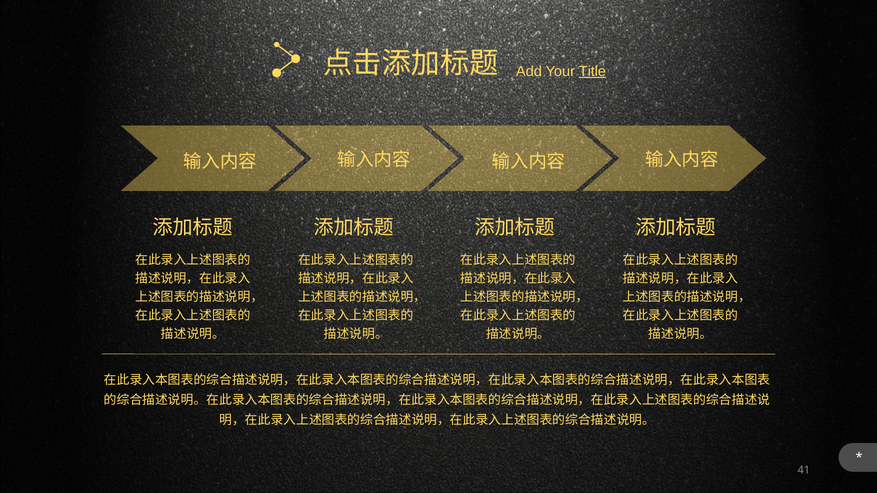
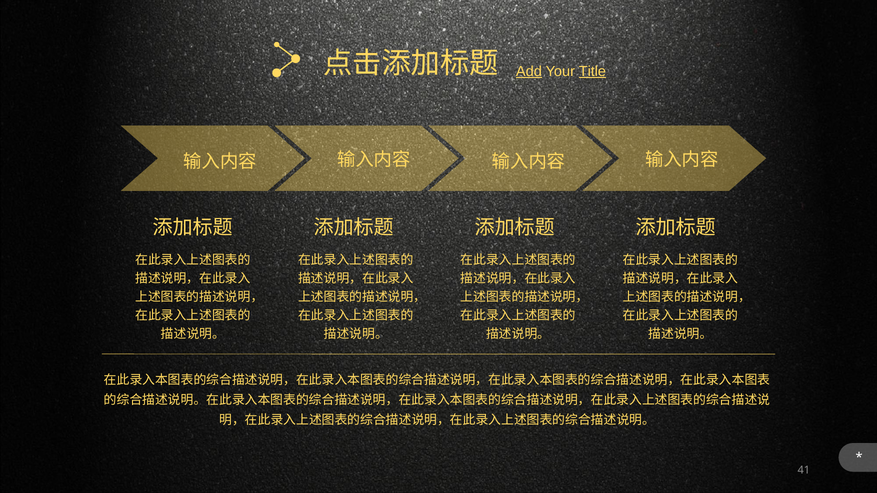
Add underline: none -> present (529, 71)
